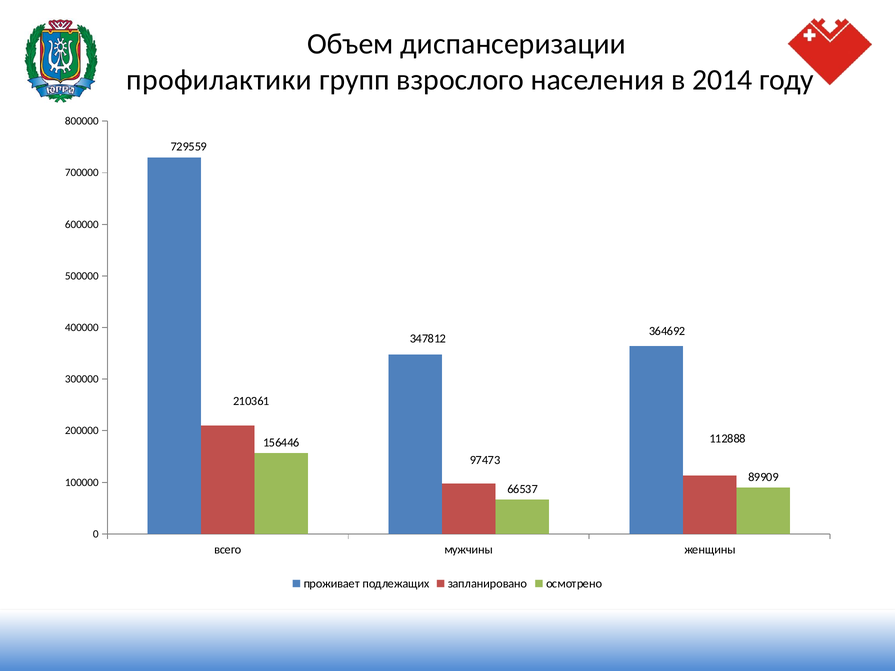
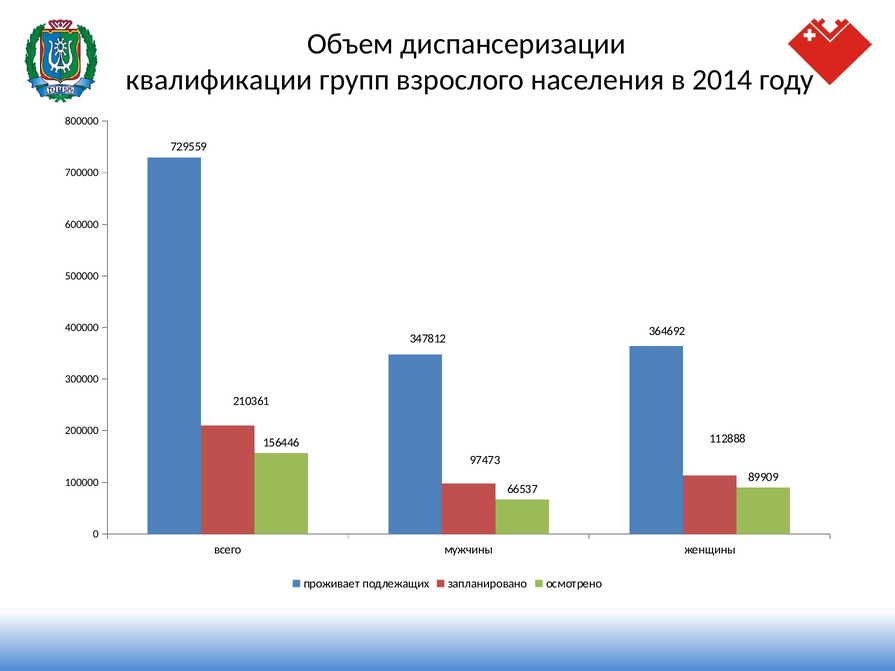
профилактики: профилактики -> квалификации (219, 80)
